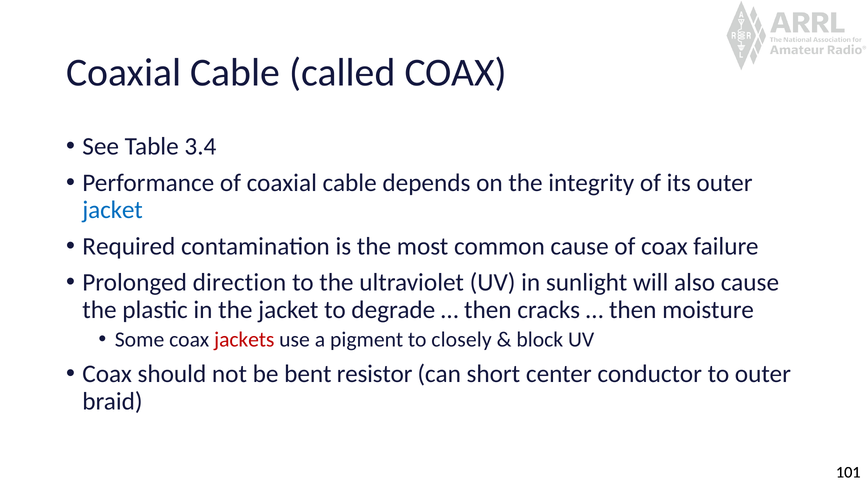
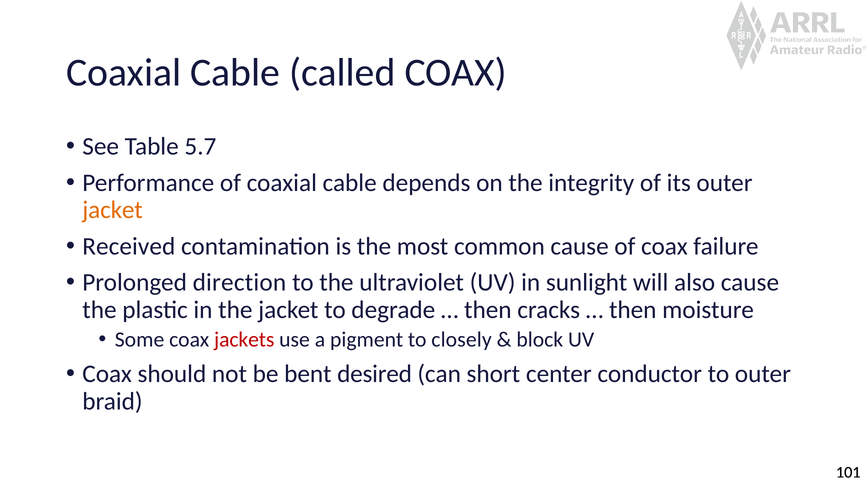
3.4: 3.4 -> 5.7 (200, 147)
jacket colour: blue -> orange (113, 210)
Required: Required -> Received (129, 247)
resistor: resistor -> desired (375, 375)
